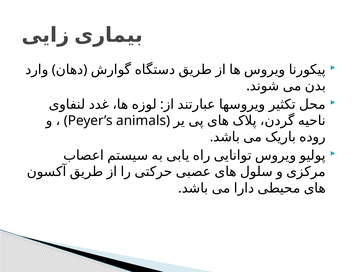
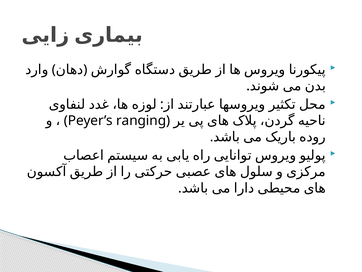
animals: animals -> ranging (141, 120)
